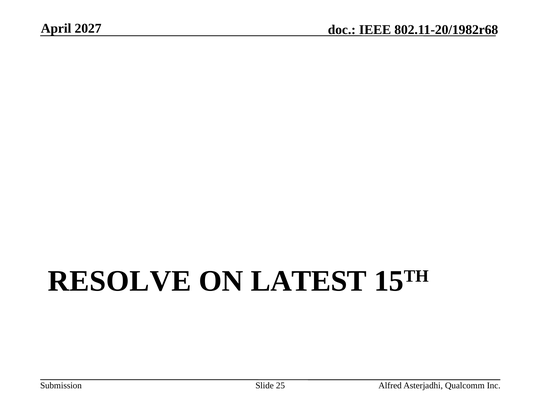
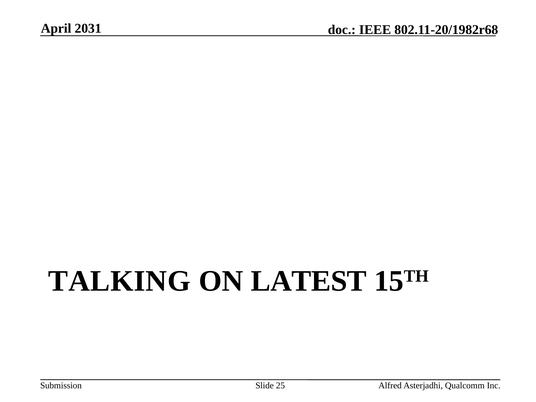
2027: 2027 -> 2031 (88, 28)
RESOLVE: RESOLVE -> TALKING (119, 281)
